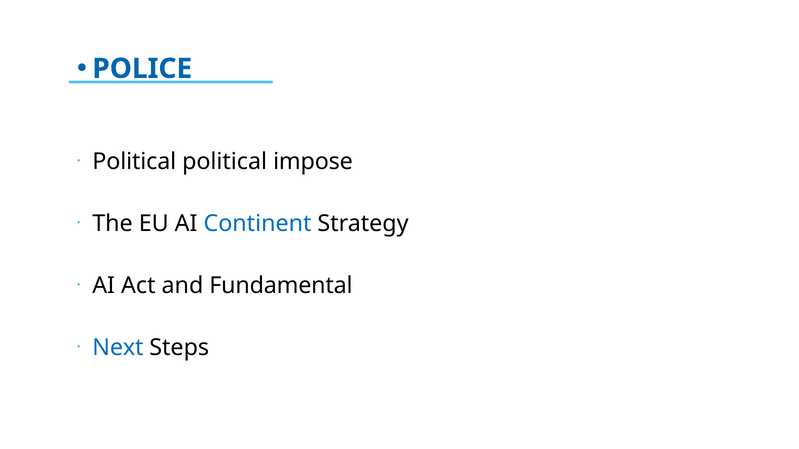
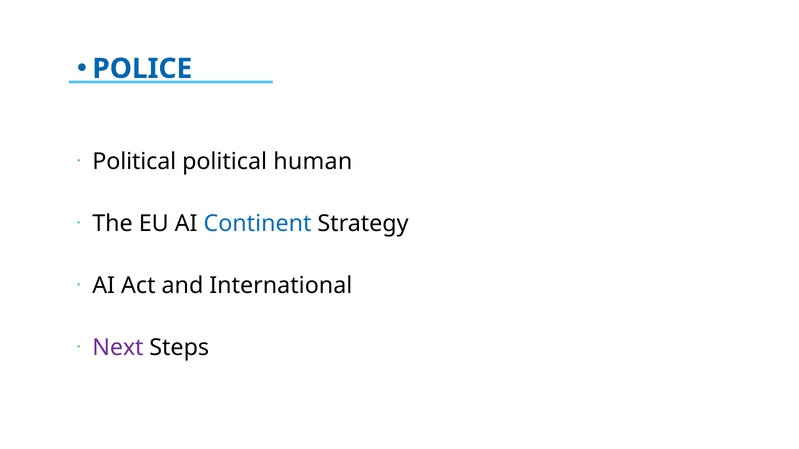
impose: impose -> human (313, 162)
Fundamental: Fundamental -> International (281, 286)
Next colour: blue -> purple (118, 348)
